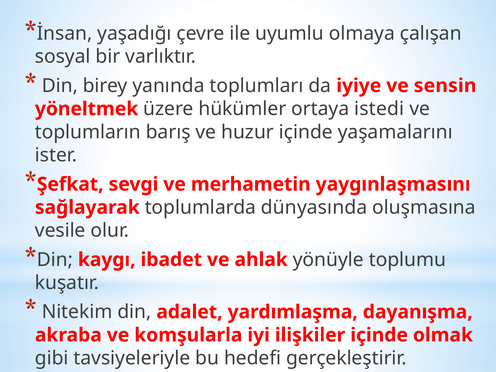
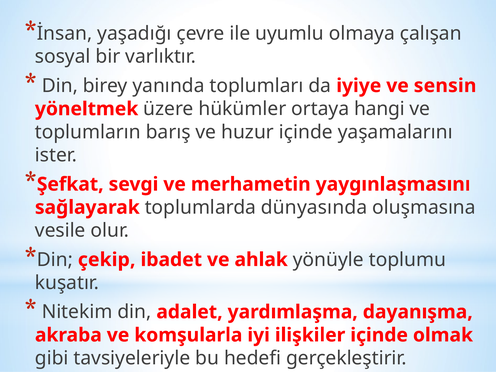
istedi: istedi -> hangi (379, 109)
kaygı: kaygı -> çekip (107, 260)
